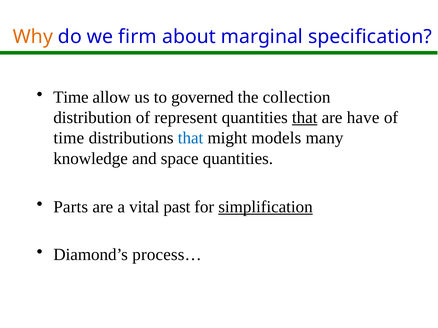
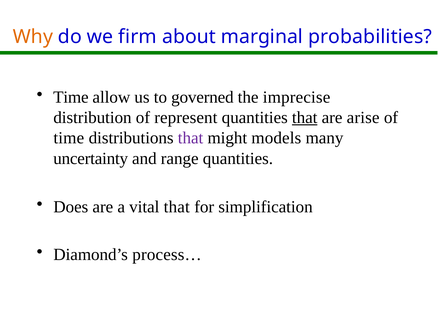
specification: specification -> probabilities (370, 37)
collection: collection -> imprecise (297, 97)
have: have -> arise (363, 118)
that colour: blue -> purple (191, 138)
knowledge: knowledge -> uncertainty (91, 159)
space: space -> range (180, 159)
Parts: Parts -> Does (71, 207)
vital past: past -> that (177, 207)
simplification underline: present -> none (266, 207)
